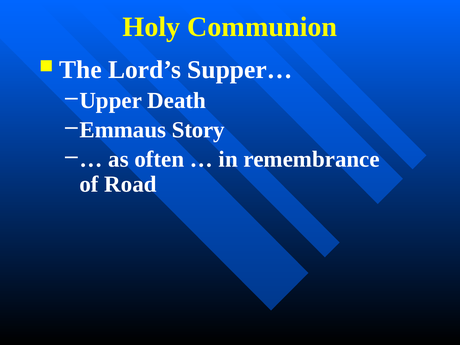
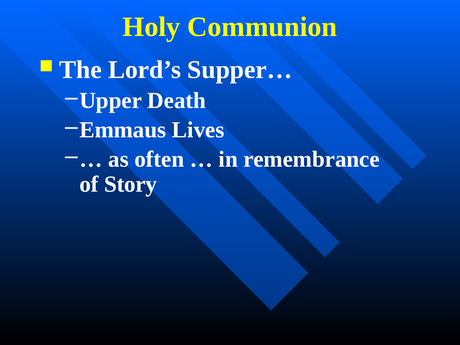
Story: Story -> Lives (198, 130)
Road: Road -> Story (131, 184)
